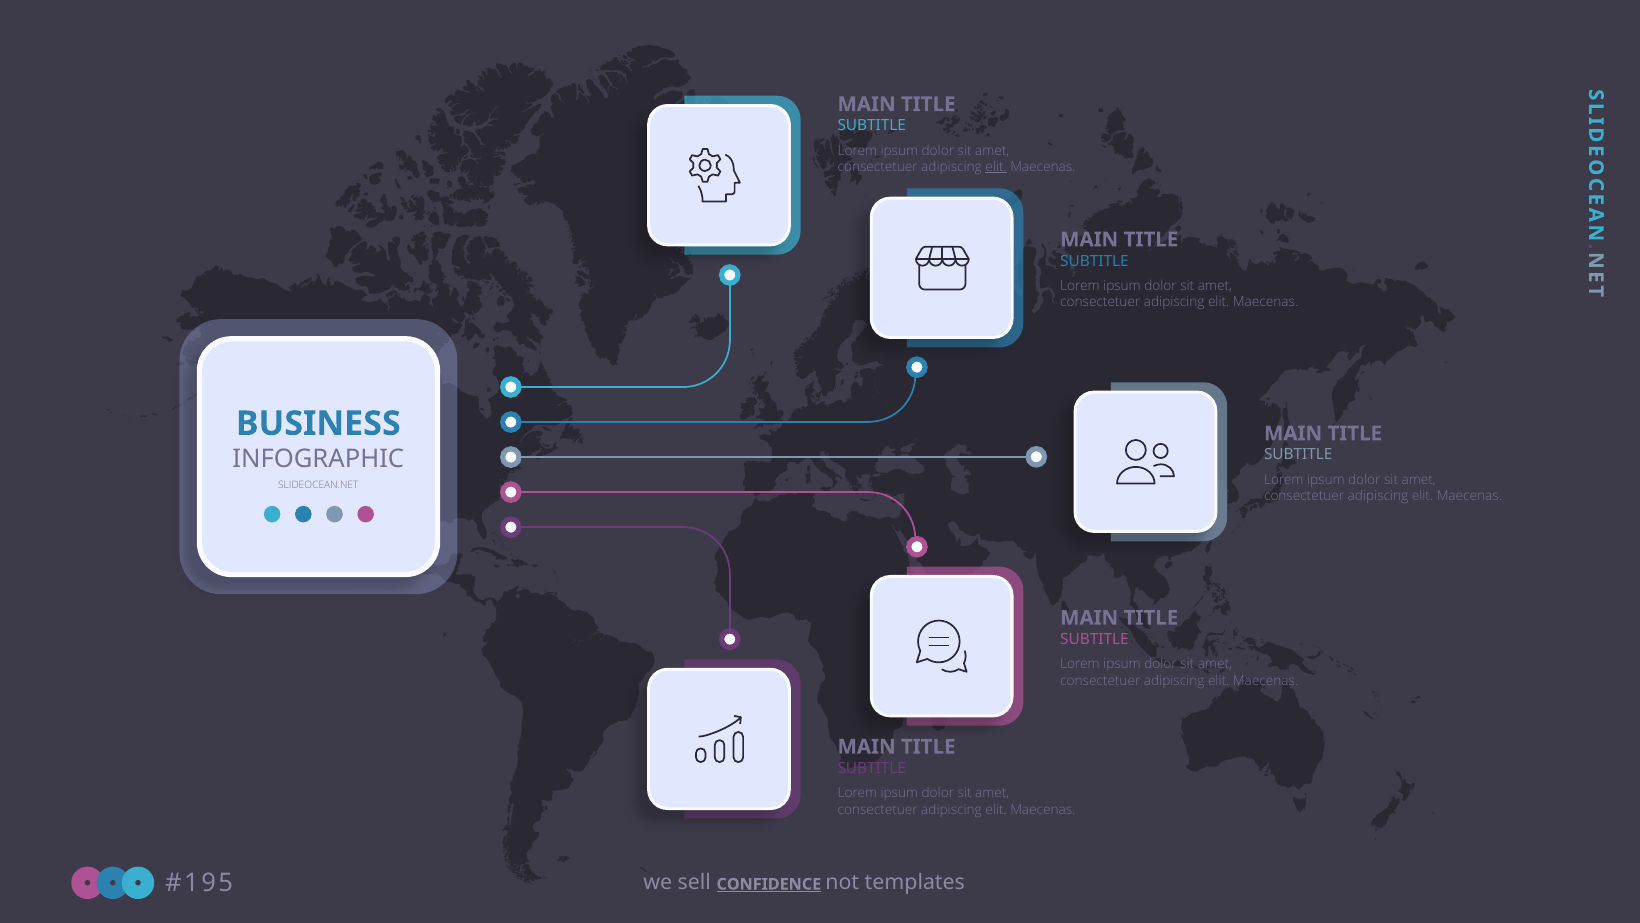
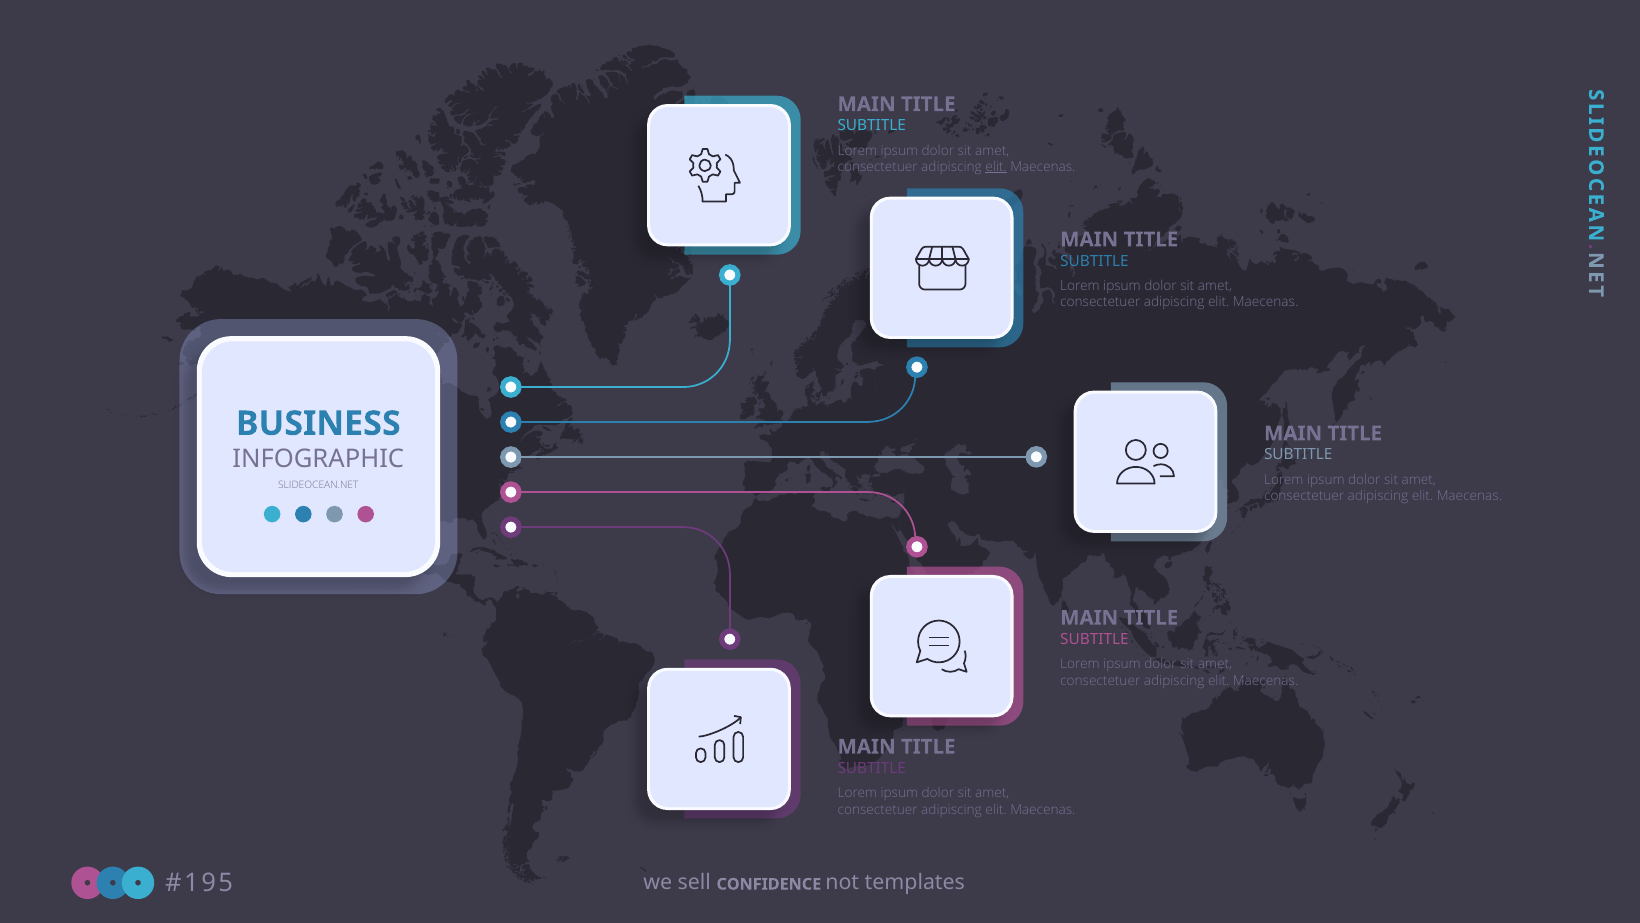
CONFIDENCE underline: present -> none (769, 884)
